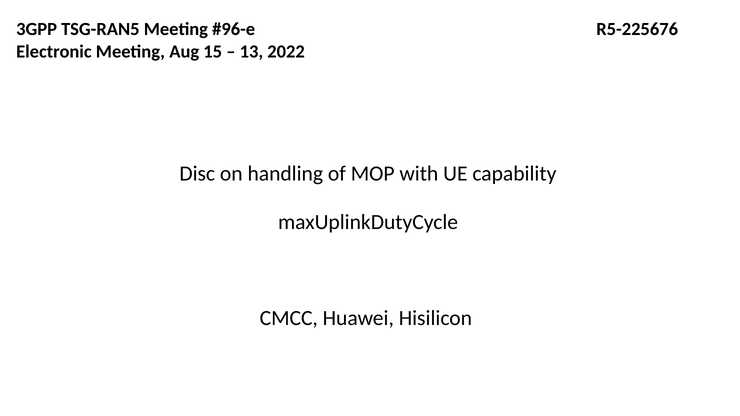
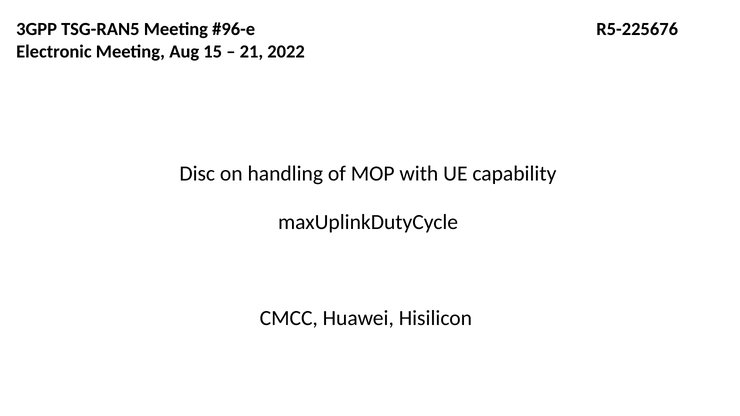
13: 13 -> 21 (251, 51)
